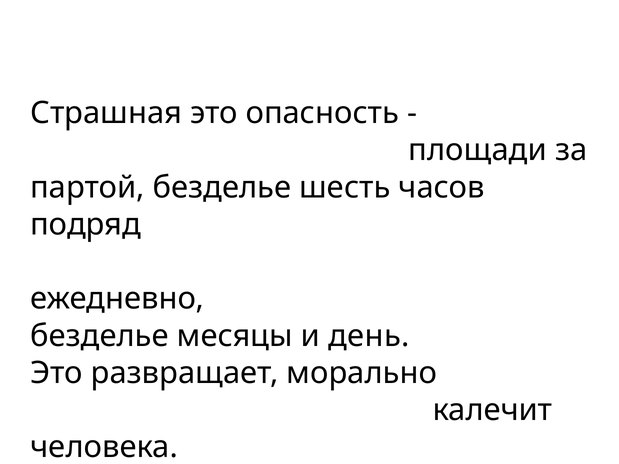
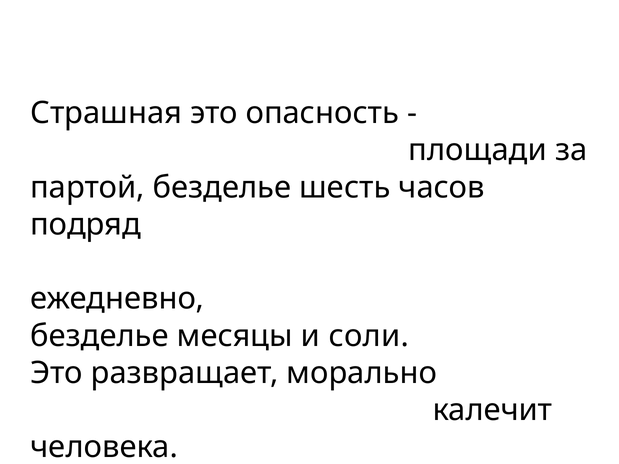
день: день -> соли (369, 336)
